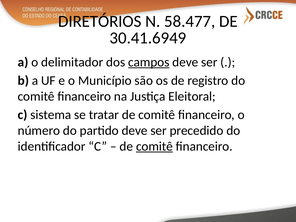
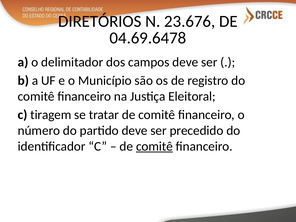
58.477: 58.477 -> 23.676 (190, 21)
30.41.6949: 30.41.6949 -> 04.69.6478 (148, 38)
campos underline: present -> none (149, 62)
sistema: sistema -> tiragem (51, 115)
